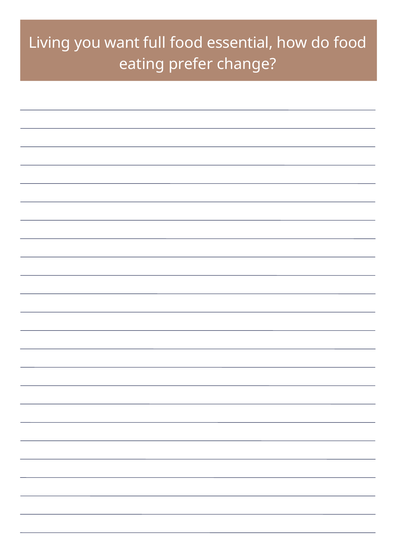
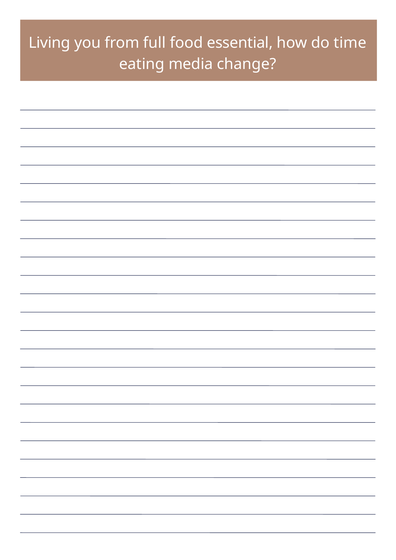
want: want -> from (122, 43)
do food: food -> time (350, 43)
prefer: prefer -> media (191, 64)
